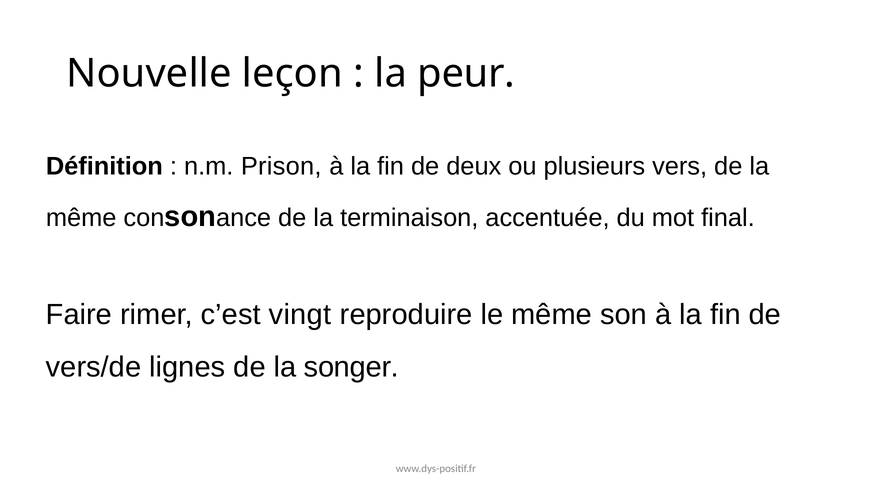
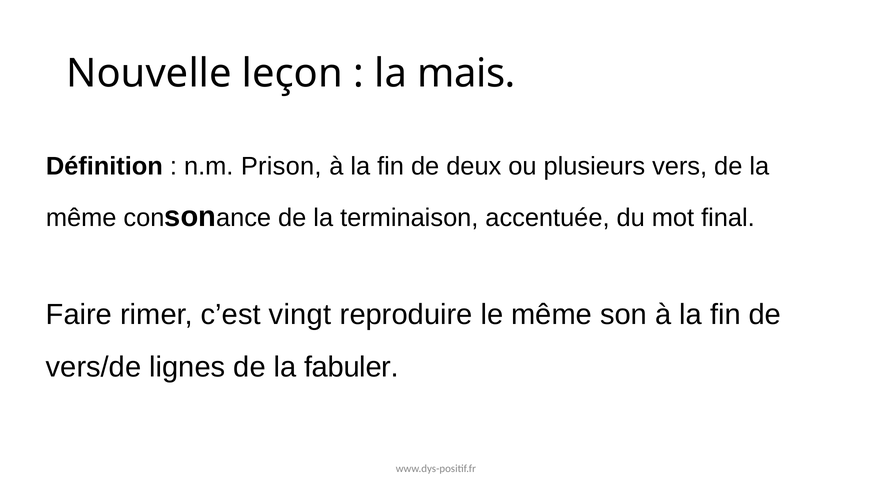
peur: peur -> mais (466, 73)
songer: songer -> fabuler (351, 367)
